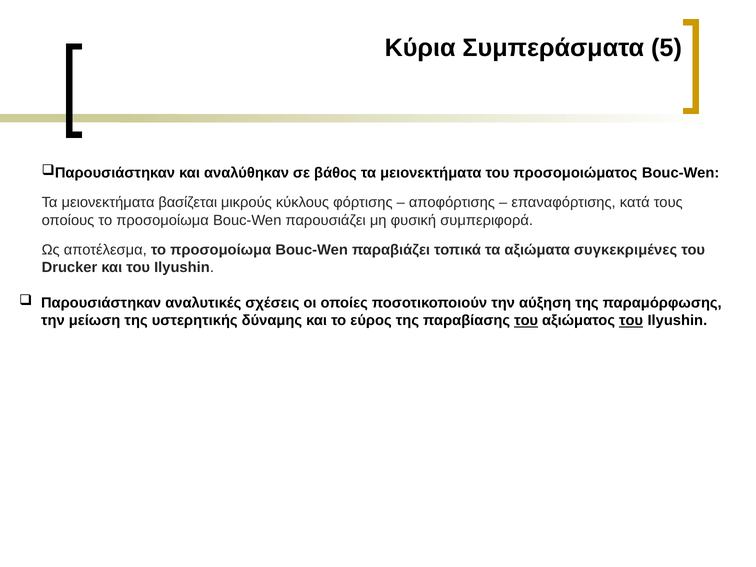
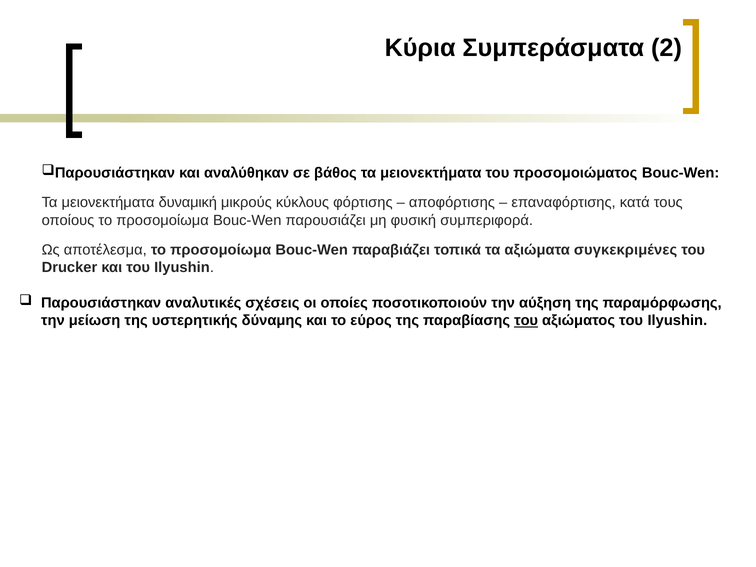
5: 5 -> 2 (667, 48)
βασίζεται: βασίζεται -> δυναμική (188, 203)
του underline: present -> none (631, 321)
